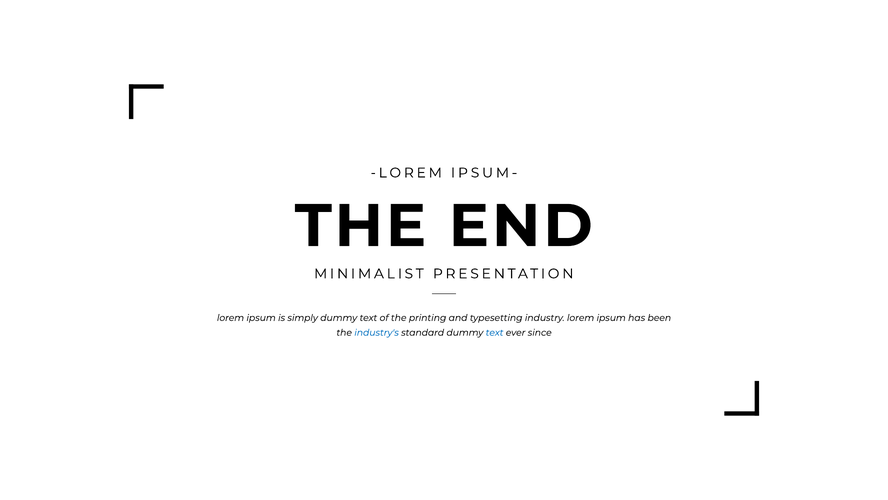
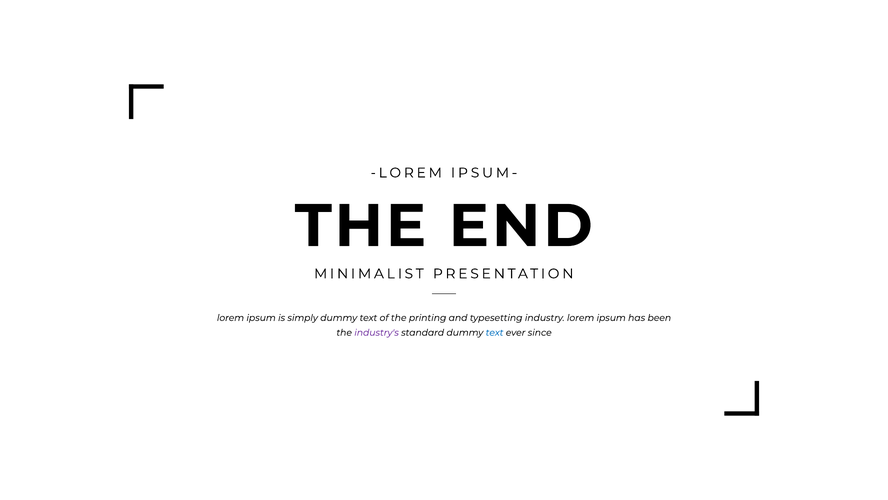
industry's colour: blue -> purple (377, 332)
